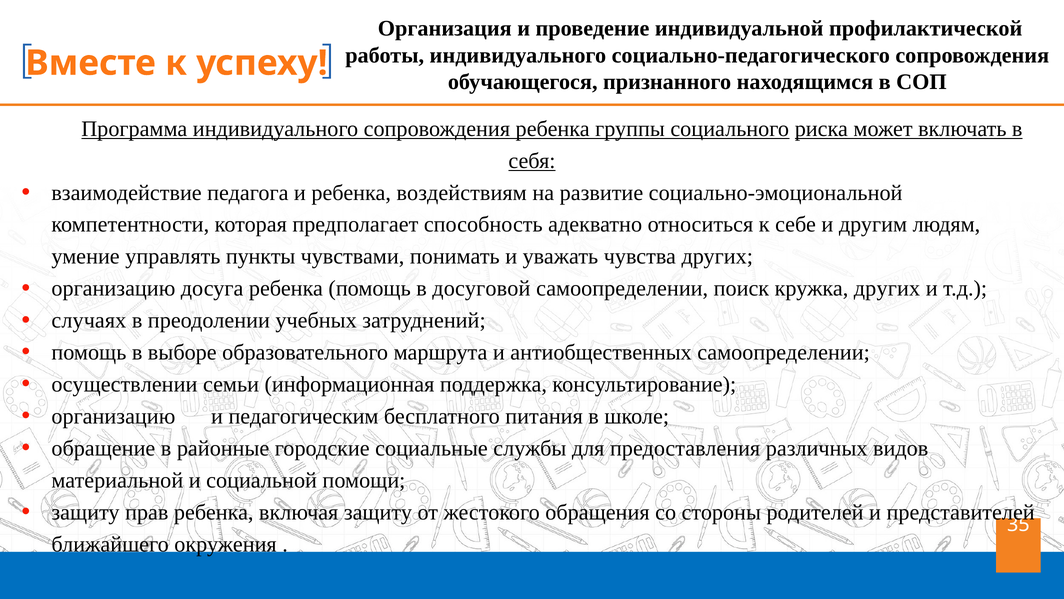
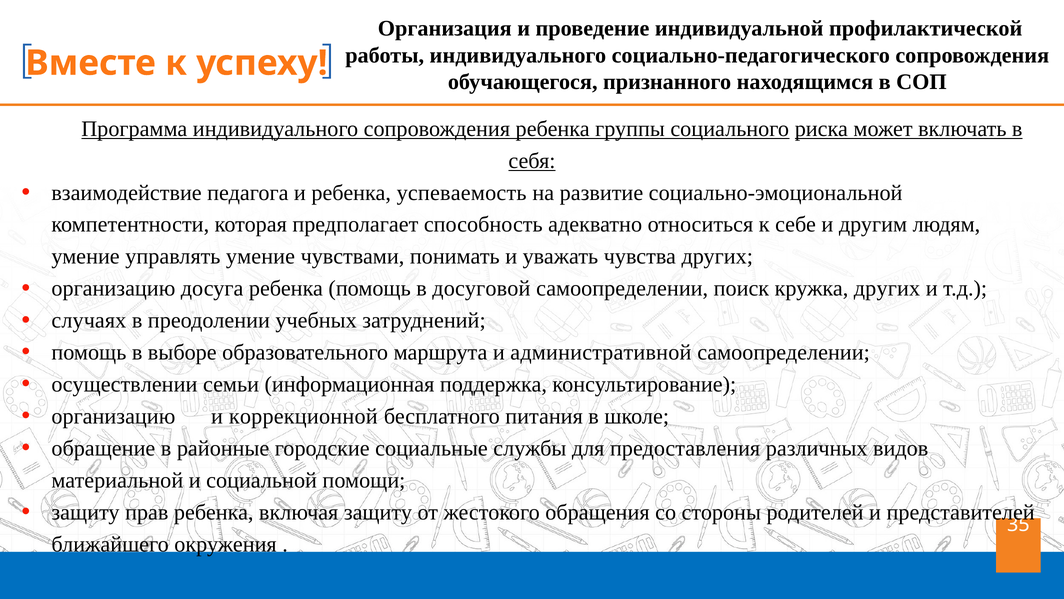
воздействиям: воздействиям -> успеваемость (462, 193)
управлять пункты: пункты -> умение (261, 256)
антиобщественных: антиобщественных -> административной (601, 352)
педагогическим: педагогическим -> коррекционной (303, 416)
